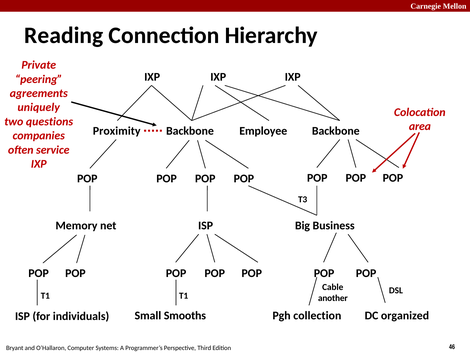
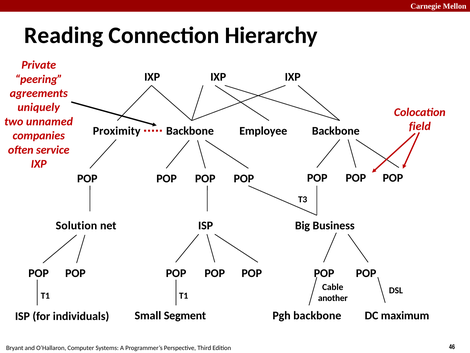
questions: questions -> unnamed (50, 121)
area: area -> field (420, 126)
Memory: Memory -> Solution (76, 225)
Smooths: Smooths -> Segment (185, 315)
Pgh collection: collection -> backbone (317, 315)
organized: organized -> maximum (405, 315)
